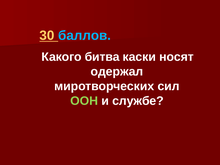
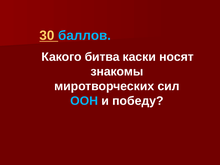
одержал: одержал -> знакомы (117, 72)
ООН colour: light green -> light blue (84, 101)
службе: службе -> победу (138, 101)
